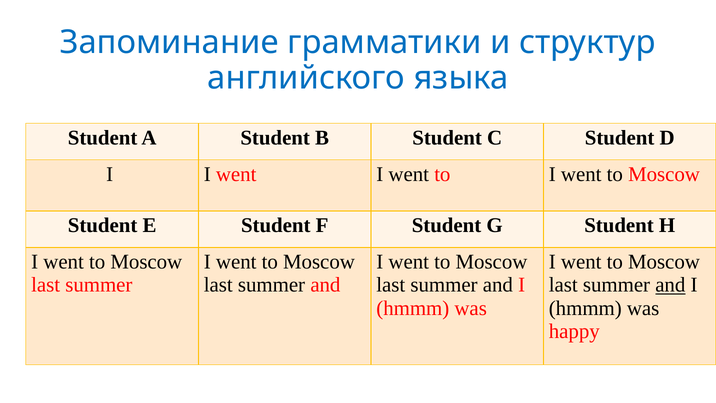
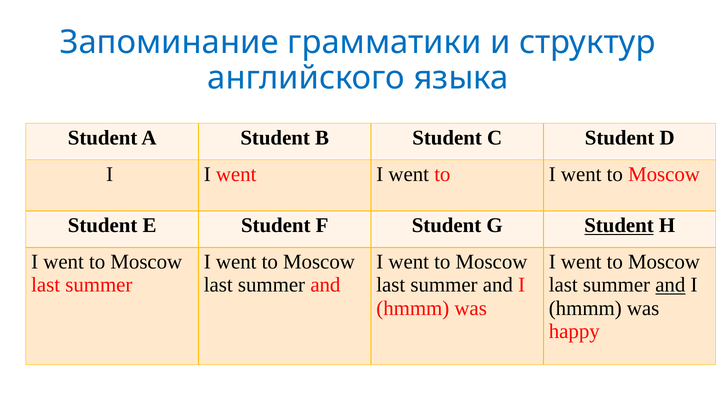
Student underline: none -> present (619, 225)
